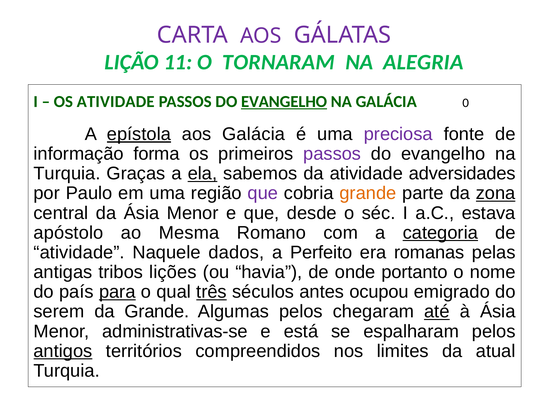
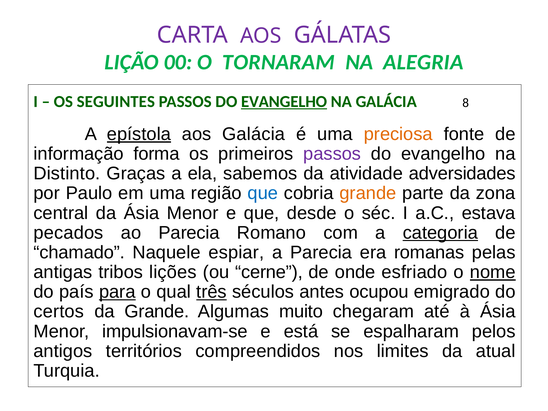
11: 11 -> 00 (178, 62)
OS ATIVIDADE: ATIVIDADE -> SEGUINTES (116, 102)
0: 0 -> 8 (466, 103)
preciosa colour: purple -> orange (398, 134)
Turquia: Turquia -> Distinto (67, 174)
ela underline: present -> none (202, 174)
que colour: purple -> blue (263, 193)
zona underline: present -> none (496, 193)
apóstolo: apóstolo -> pecados (68, 233)
ao Mesma: Mesma -> Parecia (189, 233)
atividade: atividade -> chamado (79, 252)
dados: dados -> espiar (236, 252)
a Perfeito: Perfeito -> Parecia (321, 252)
havia: havia -> cerne (269, 272)
portanto: portanto -> esfriado (414, 272)
nome underline: none -> present (493, 272)
serem: serem -> certos (59, 312)
Algumas pelos: pelos -> muito (301, 312)
até underline: present -> none (437, 312)
administrativas-se: administrativas-se -> impulsionavam-se (175, 331)
antigos underline: present -> none (63, 351)
